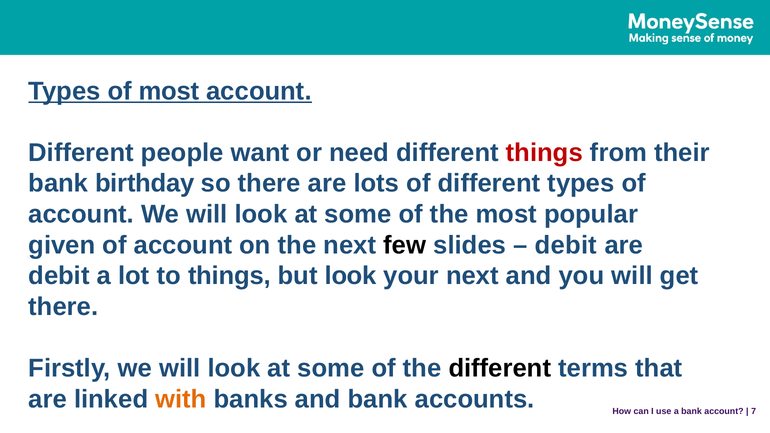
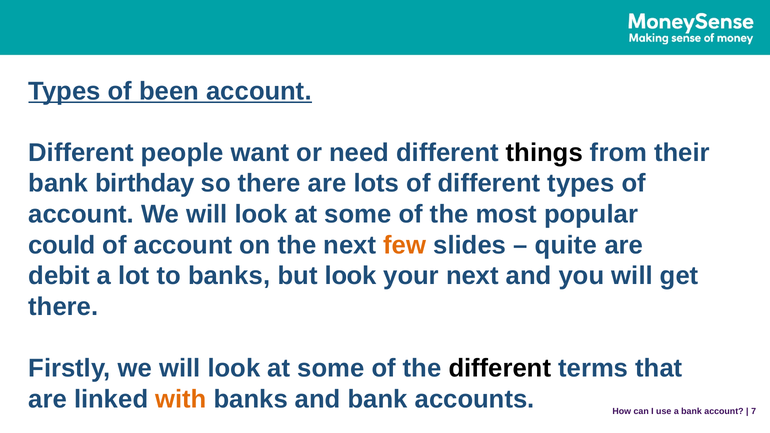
of most: most -> been (169, 91)
things colour: red -> black (544, 153)
given: given -> could (62, 245)
few colour: black -> orange (405, 245)
debit: debit -> quite (566, 245)
to things: things -> banks (229, 276)
